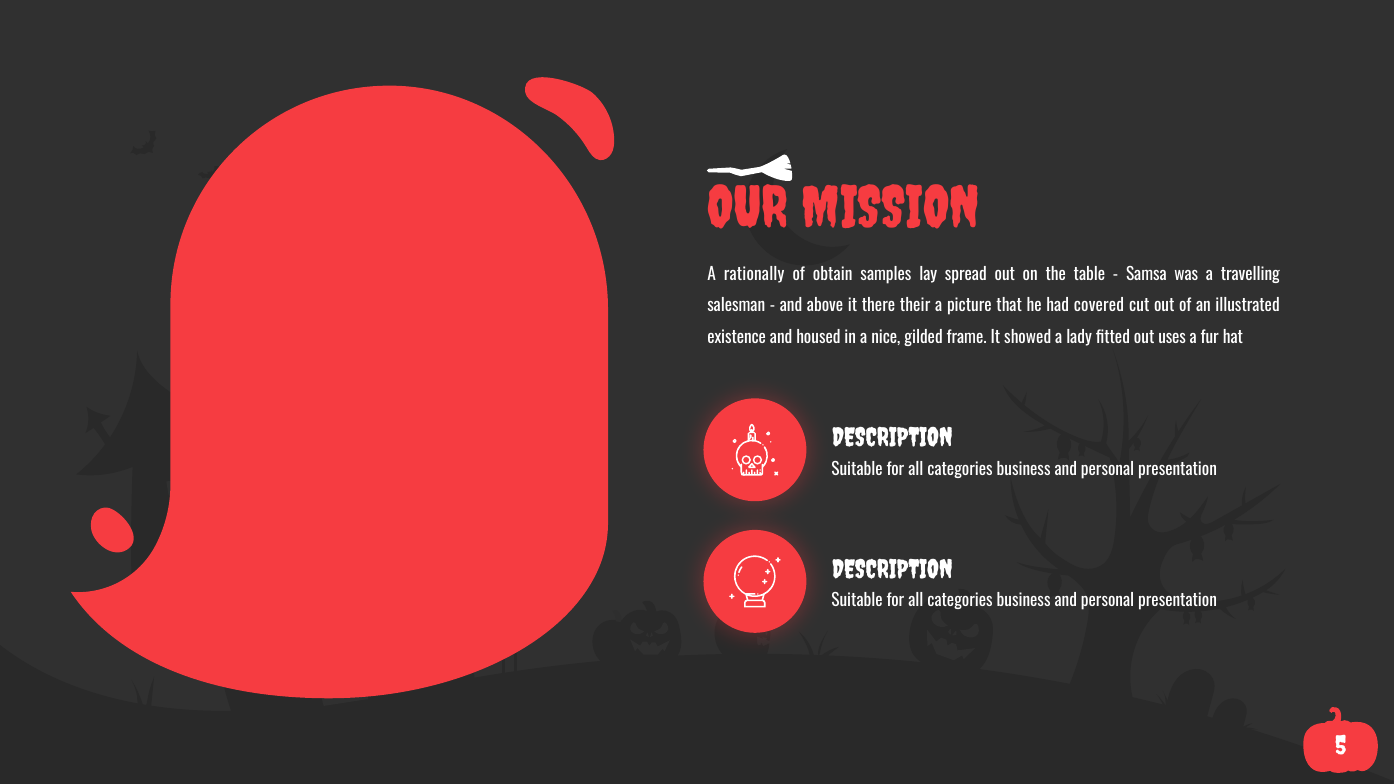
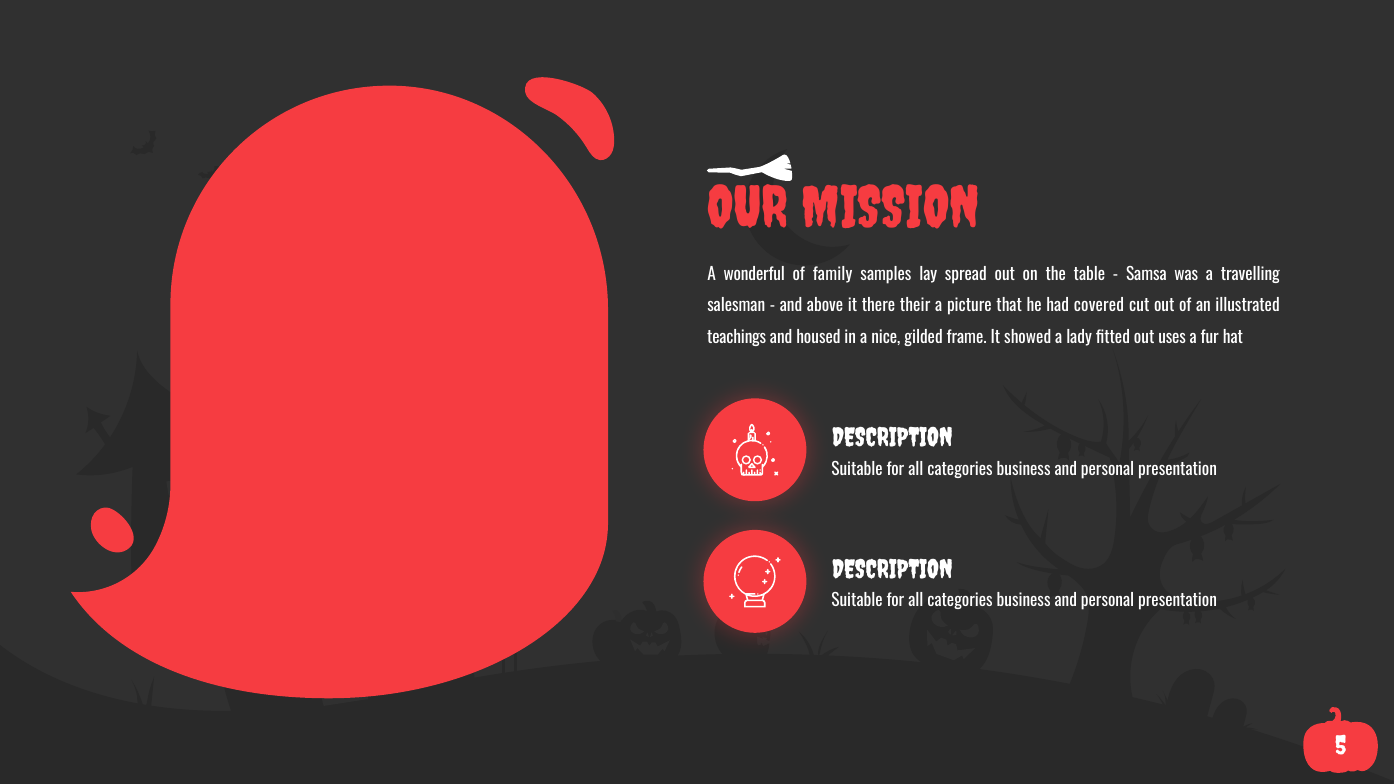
rationally: rationally -> wonderful (754, 275)
obtain: obtain -> family (833, 275)
existence: existence -> teachings (737, 337)
